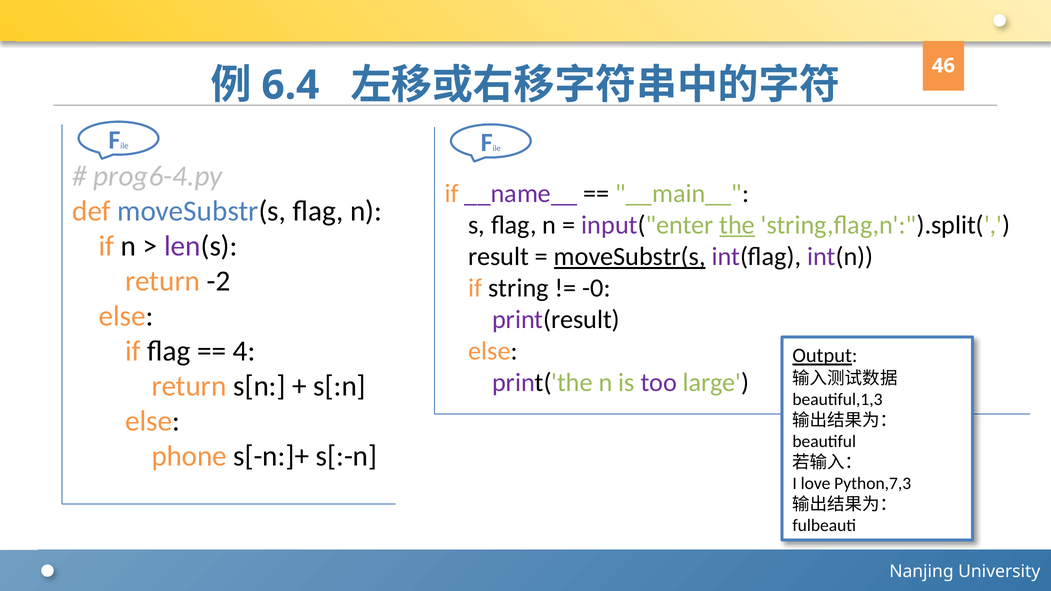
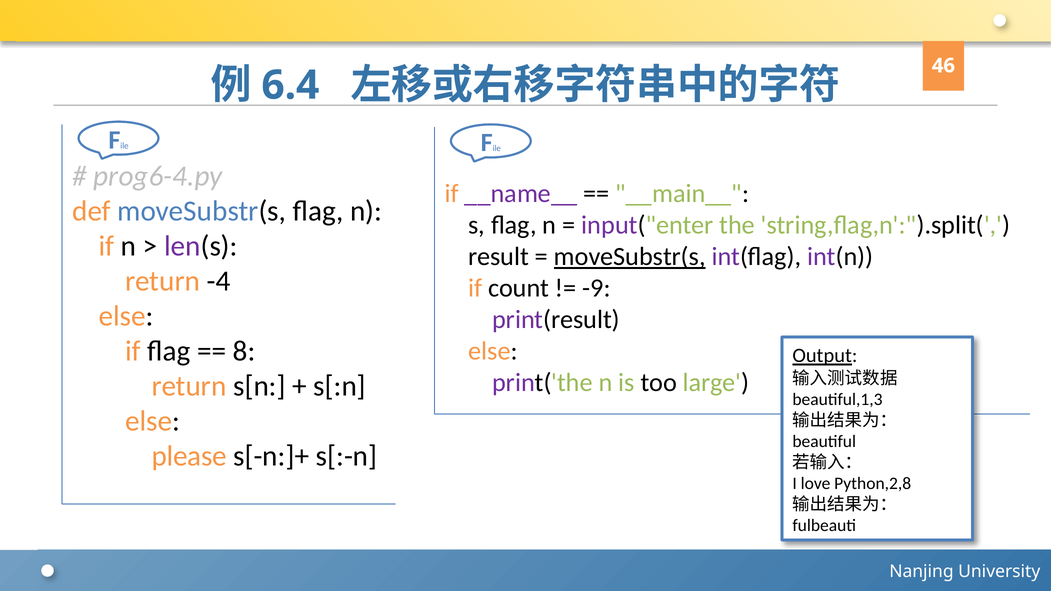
the underline: present -> none (737, 225)
-2: -2 -> -4 (218, 281)
string: string -> count (519, 288)
-0: -0 -> -9 (597, 288)
4: 4 -> 8 (244, 351)
too colour: purple -> black (659, 383)
phone: phone -> please (189, 457)
Python,7,3: Python,7,3 -> Python,2,8 (873, 484)
